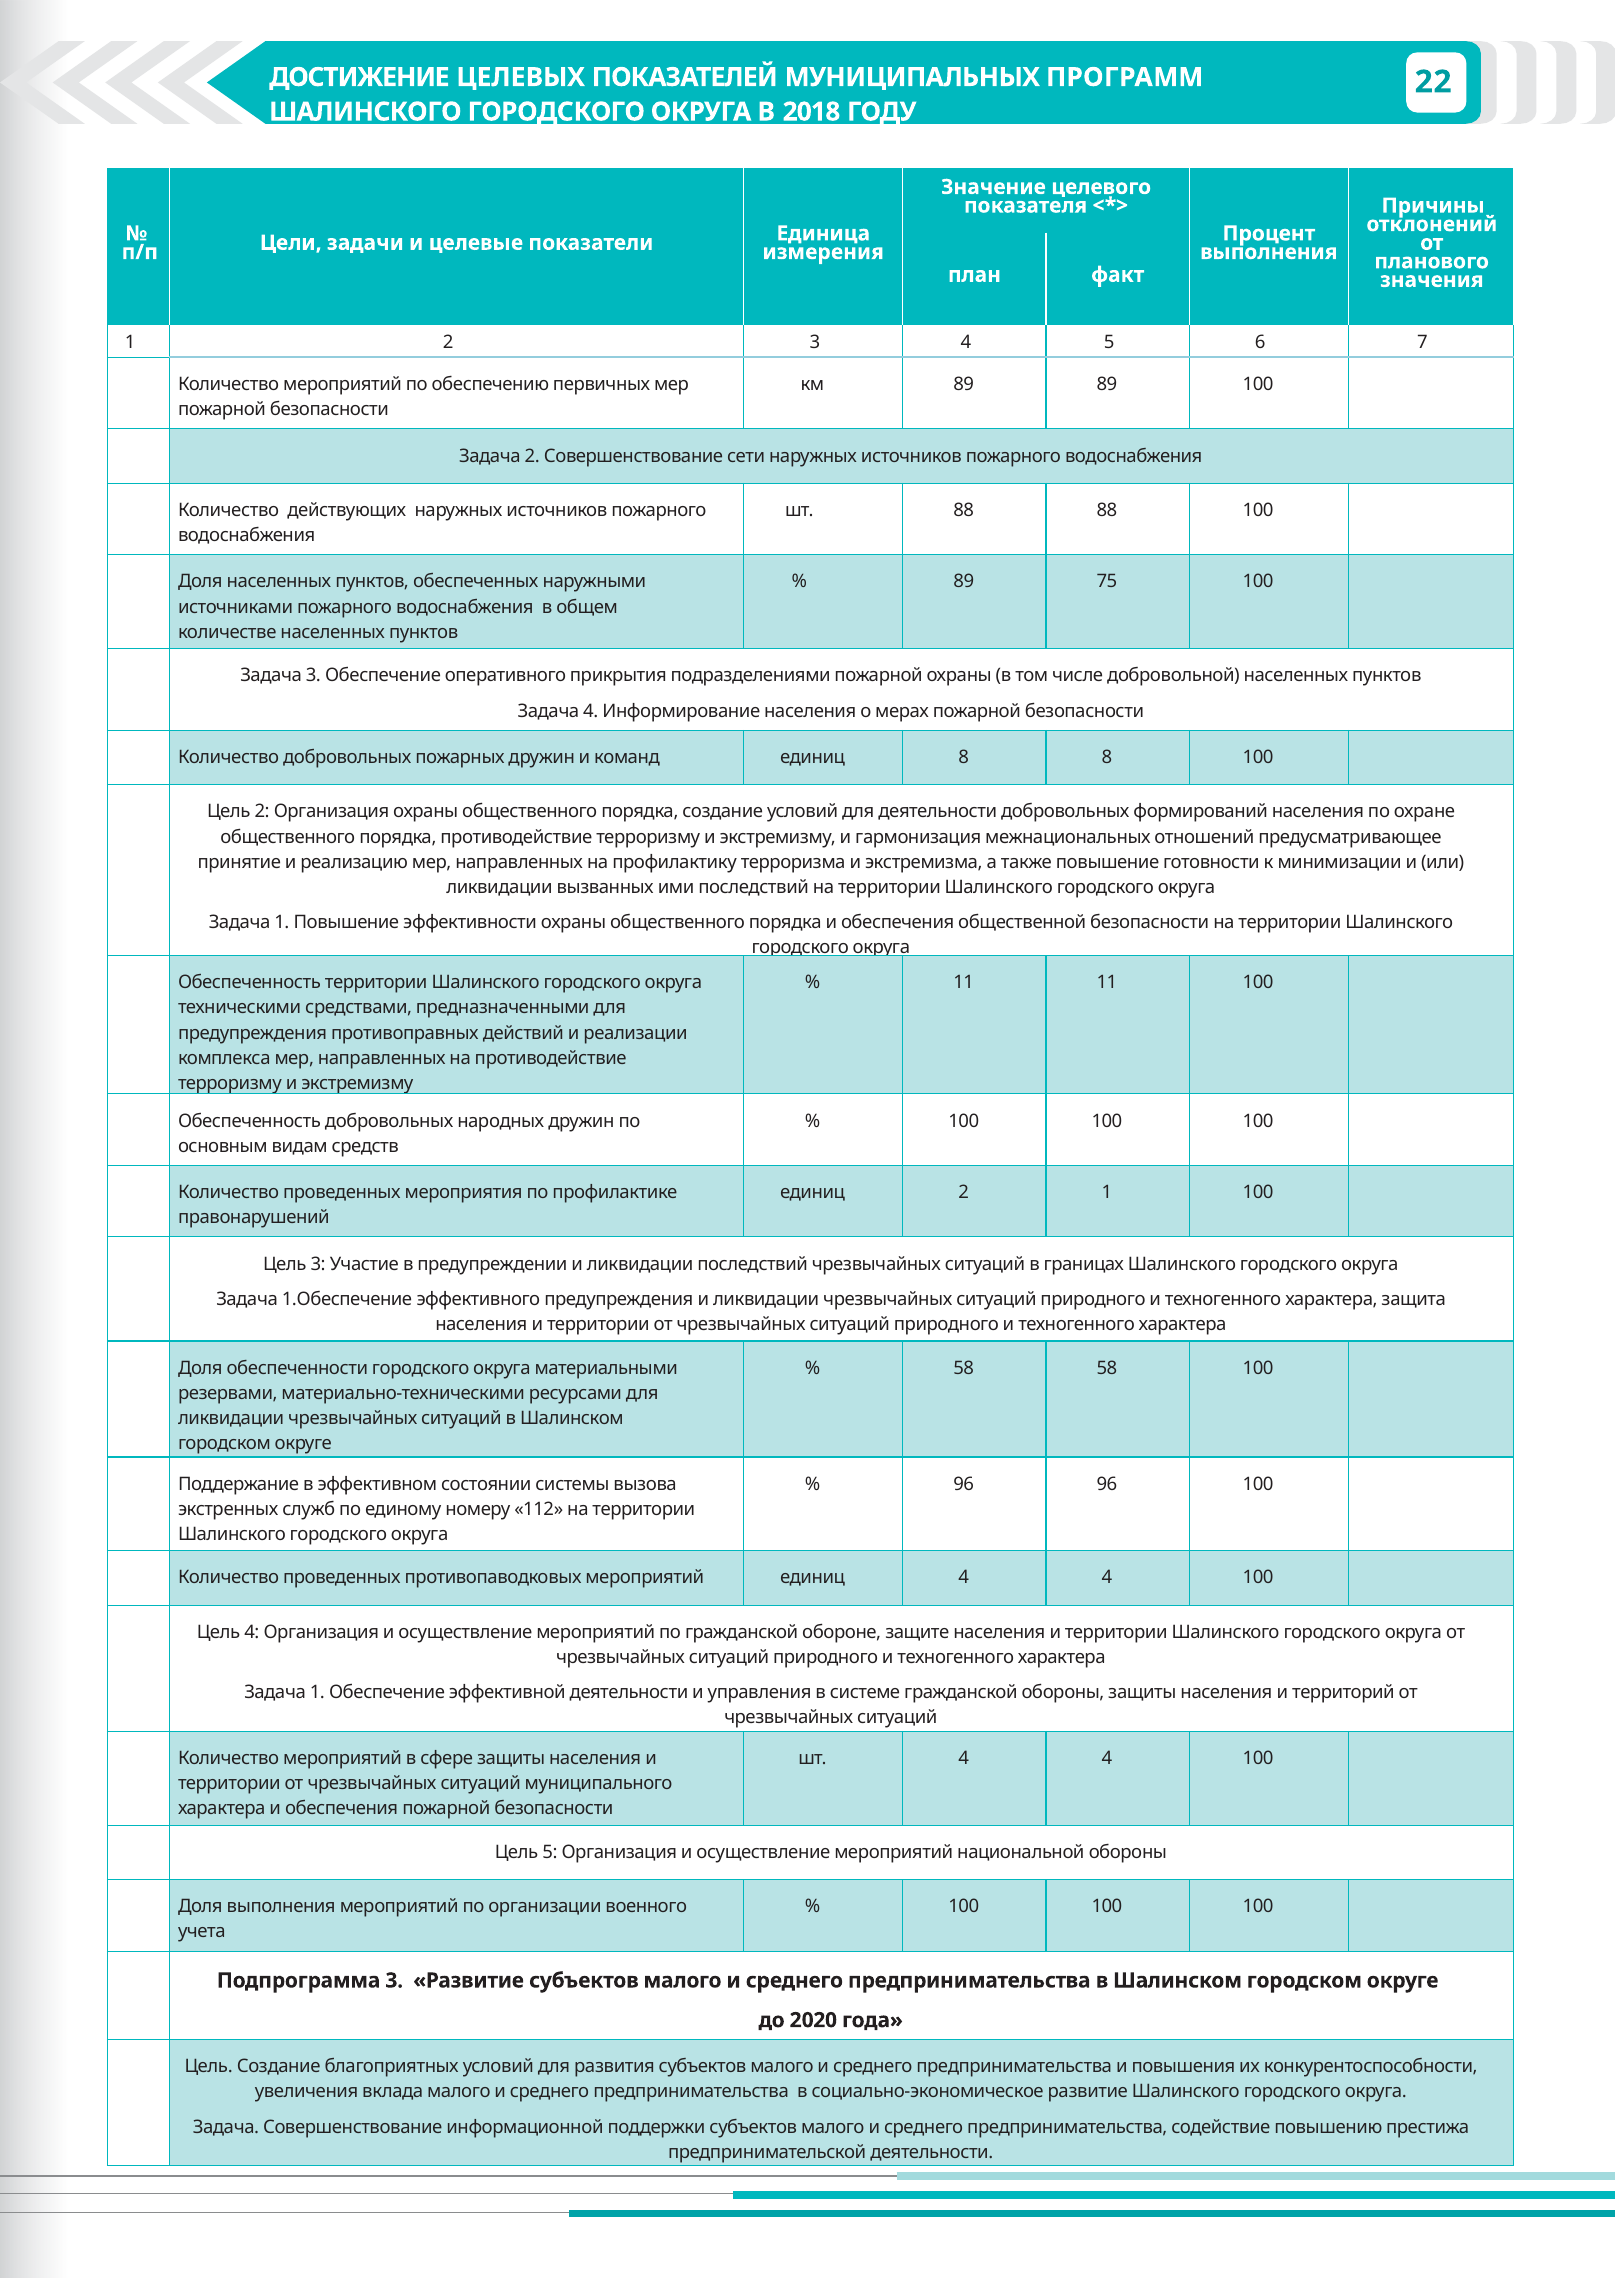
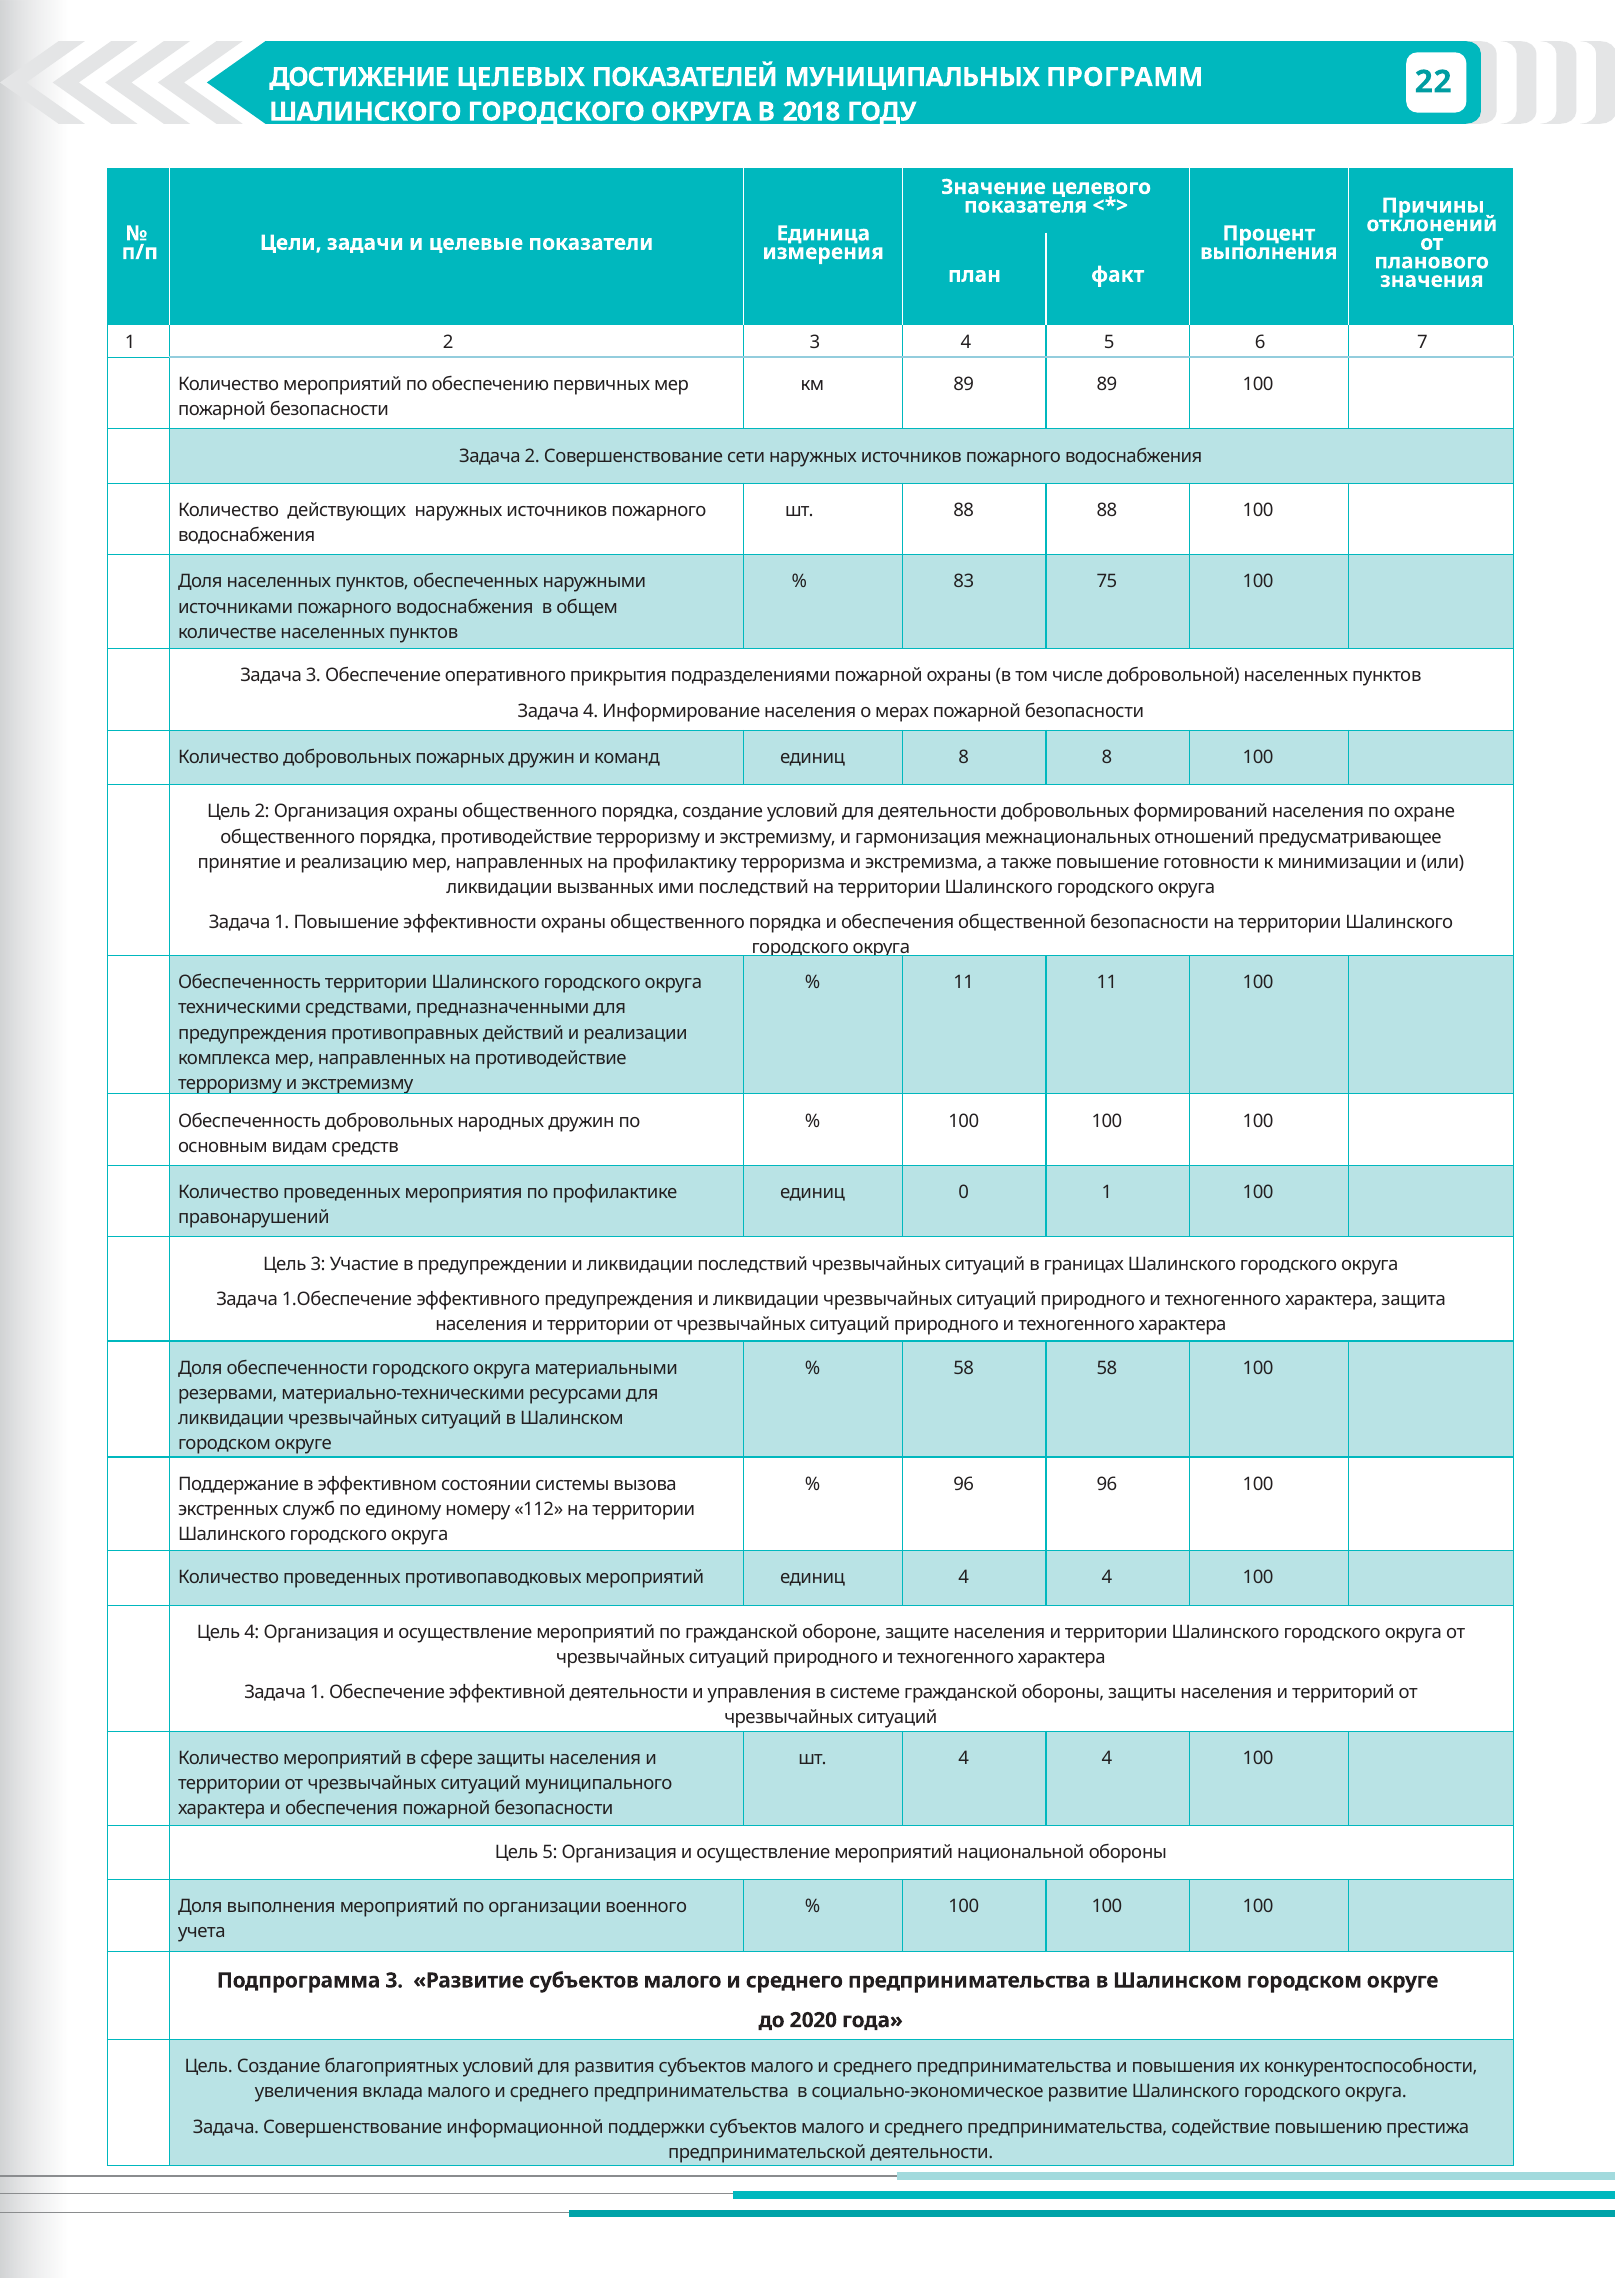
89: 89 -> 83 (964, 582)
единиц 2: 2 -> 0 (964, 1192)
